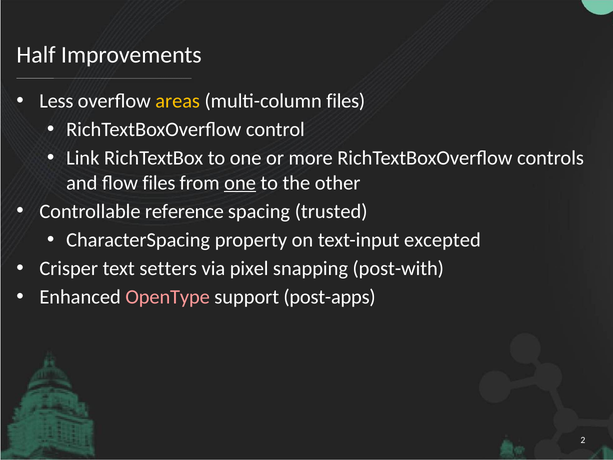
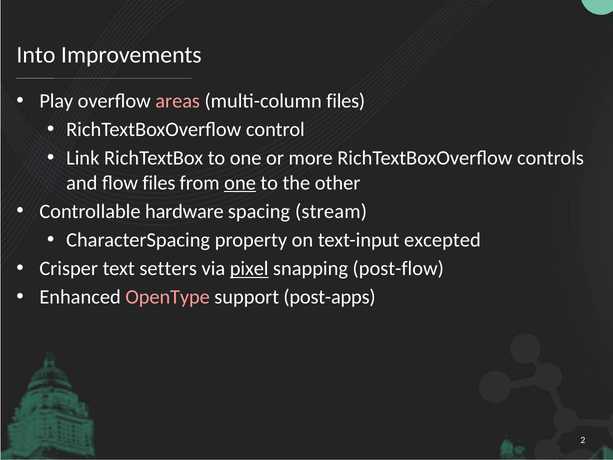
Half: Half -> Into (36, 55)
Less: Less -> Play (56, 101)
areas colour: yellow -> pink (178, 101)
reference: reference -> hardware (184, 211)
trusted: trusted -> stream (331, 211)
pixel underline: none -> present (249, 268)
post-with: post-with -> post-flow (398, 268)
